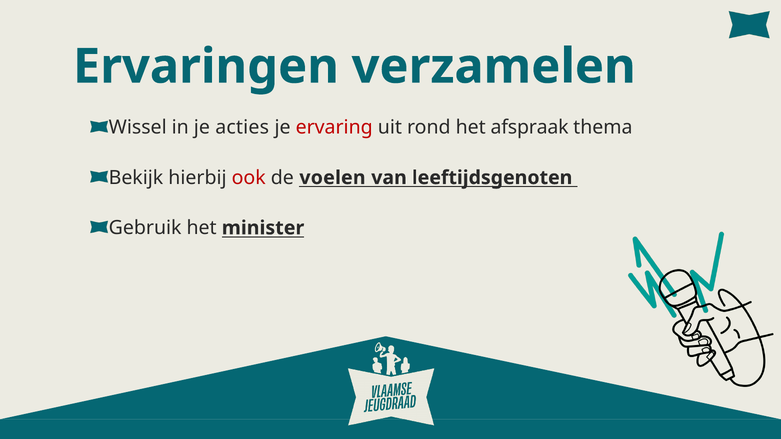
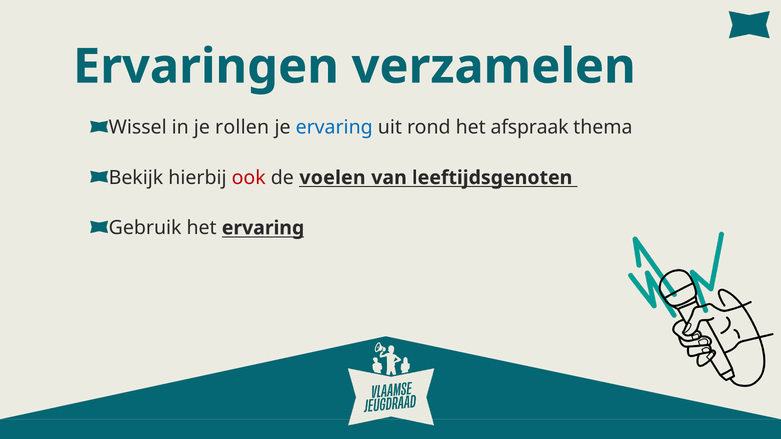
acties: acties -> rollen (242, 128)
ervaring colour: red -> blue (334, 128)
het minister: minister -> ervaring (263, 228)
